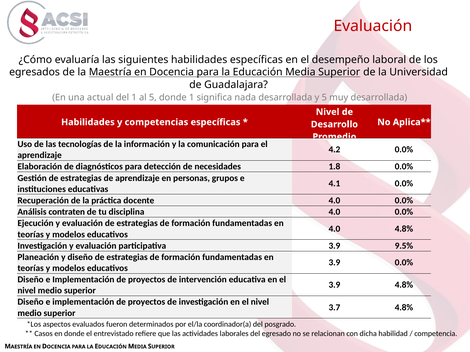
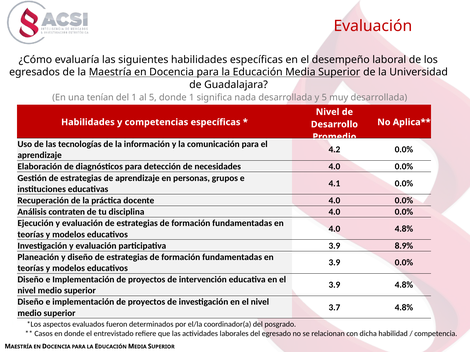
actual: actual -> tenían (100, 98)
necesidades 1.8: 1.8 -> 4.0 (334, 167)
9.5%: 9.5% -> 8.9% (404, 246)
